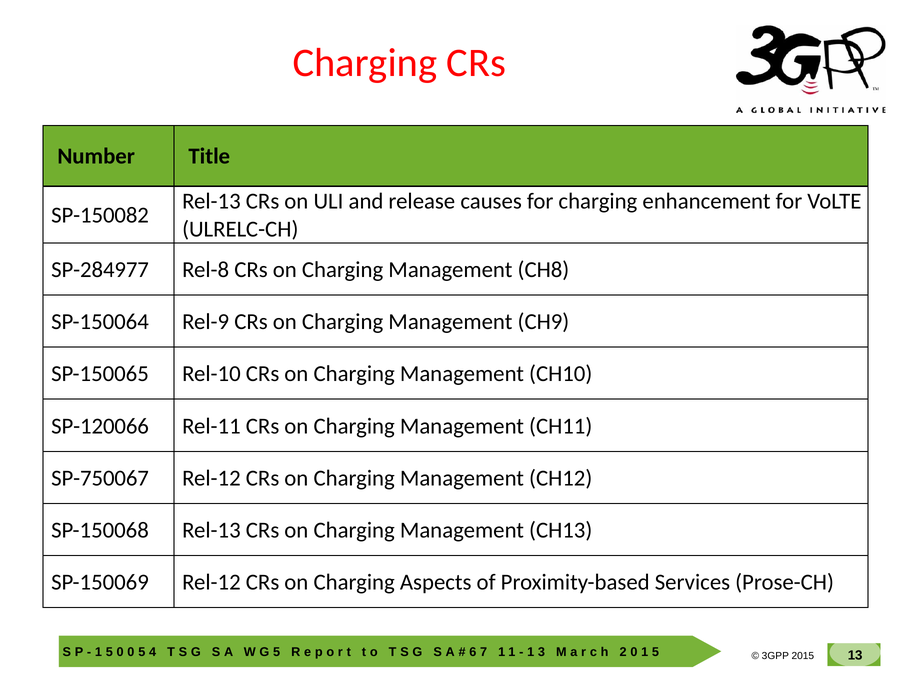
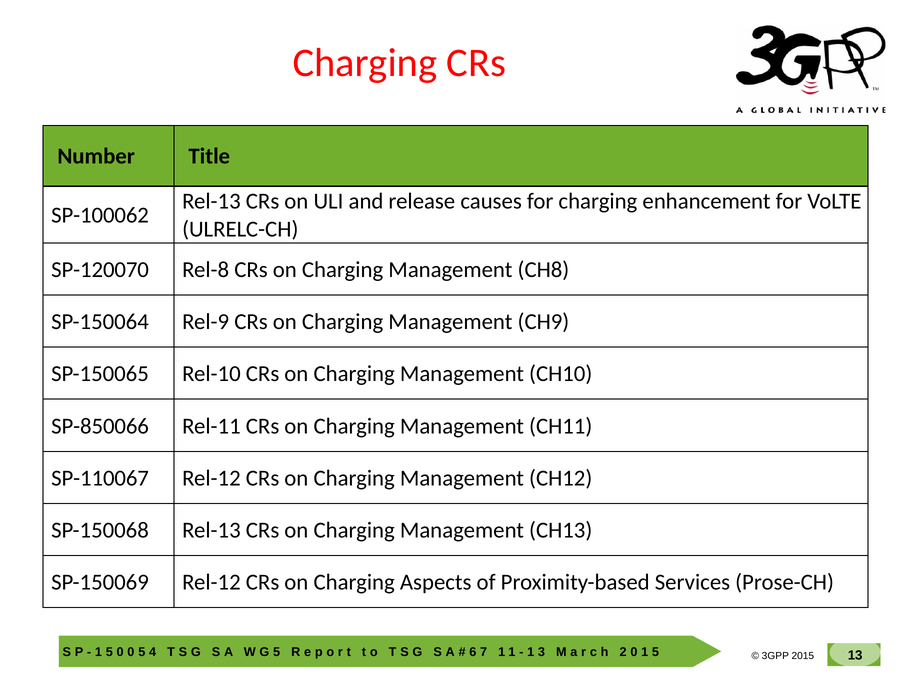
SP-150082: SP-150082 -> SP-100062 (100, 215)
SP-284977: SP-284977 -> SP-120070 (100, 270)
SP-120066: SP-120066 -> SP-850066 (100, 426)
SP-750067: SP-750067 -> SP-110067 (100, 478)
